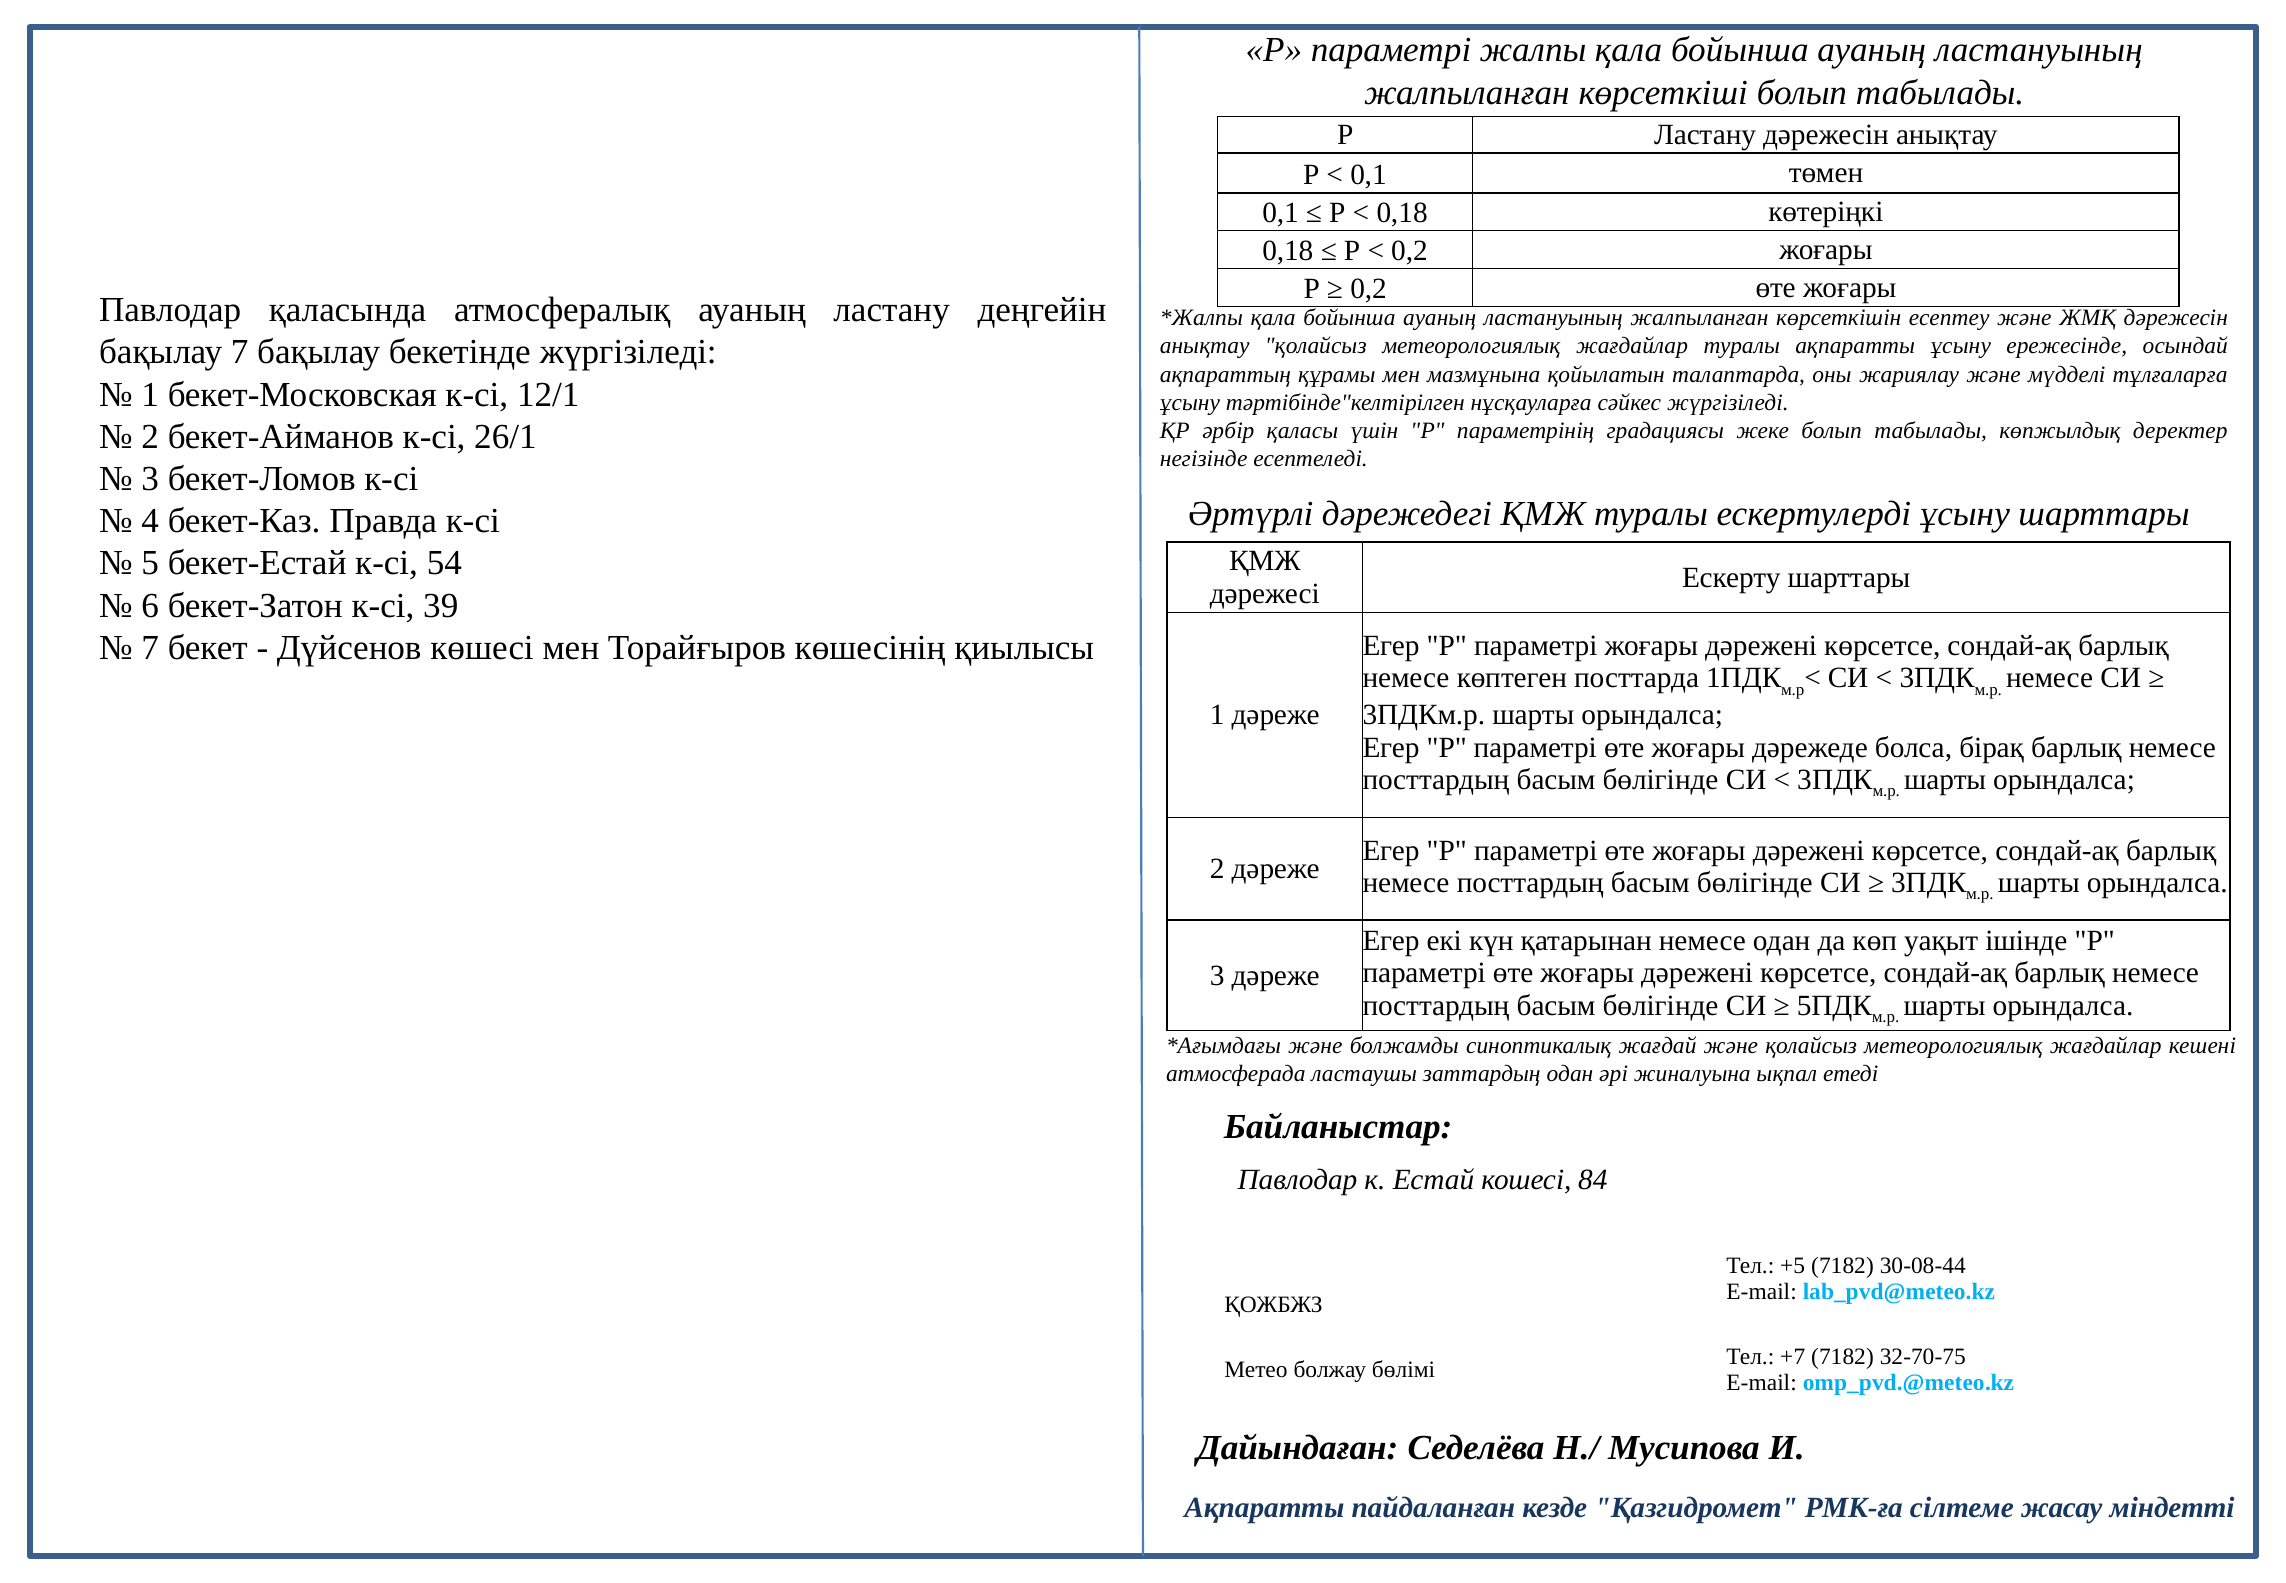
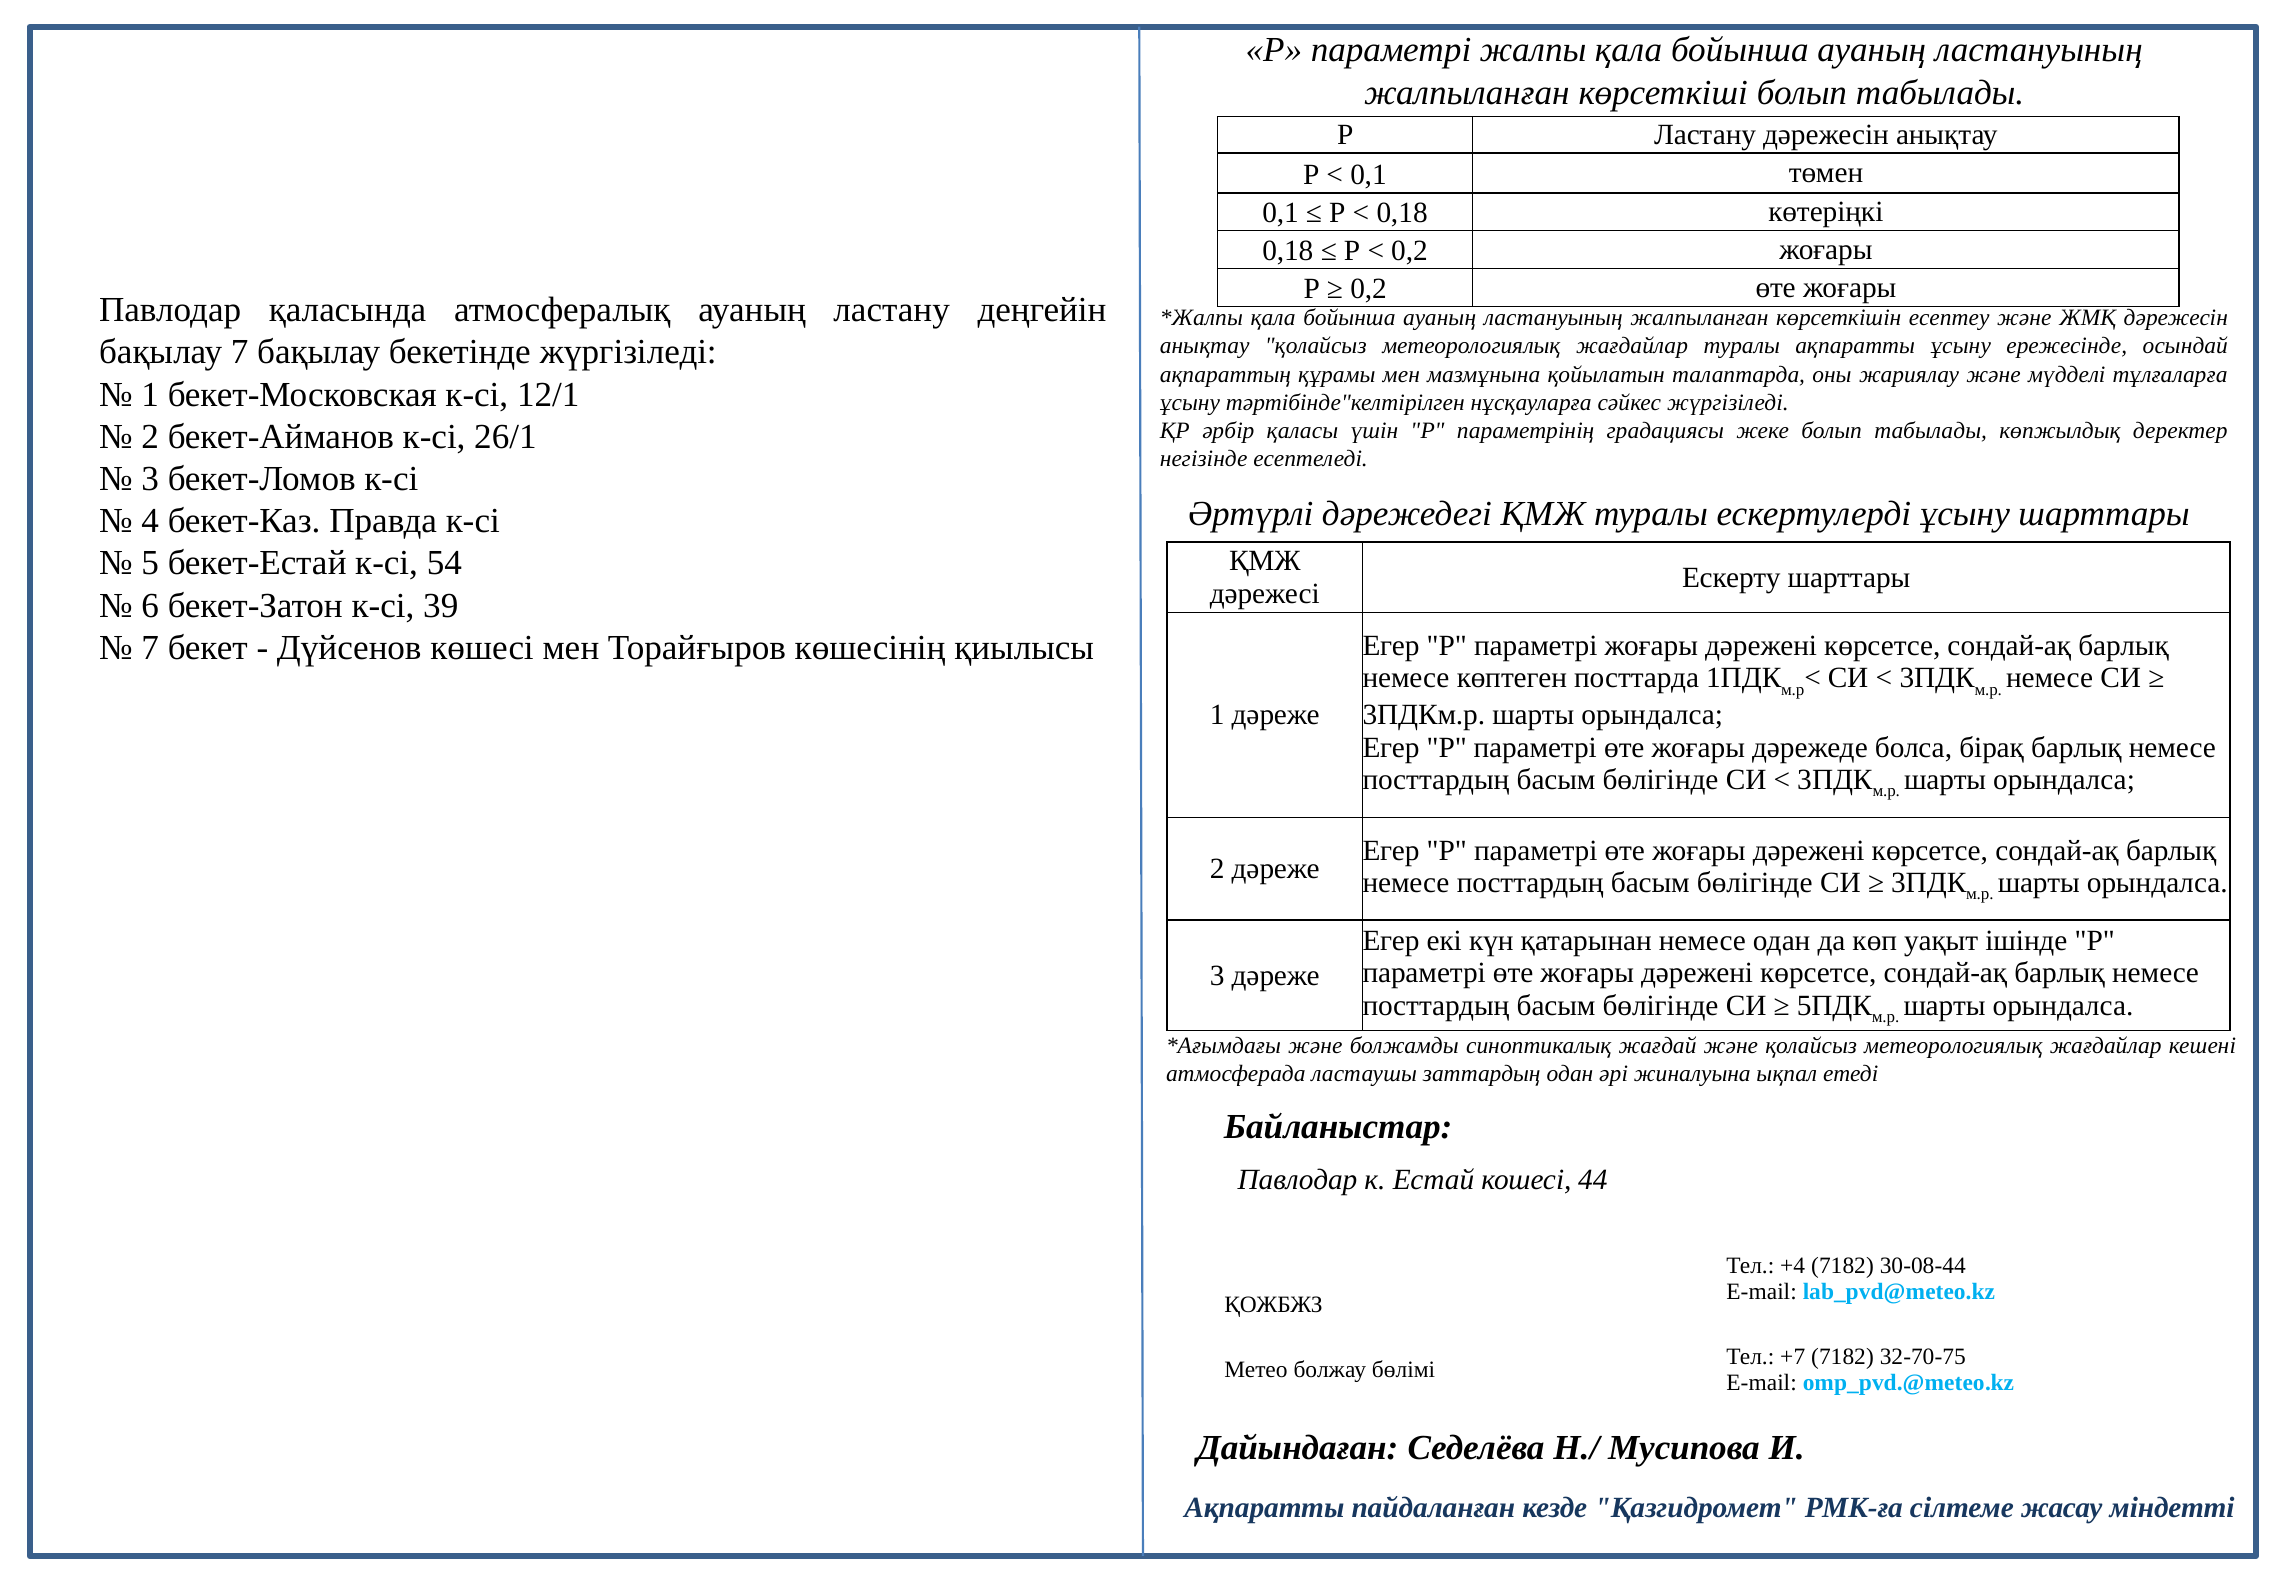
84: 84 -> 44 (1593, 1179)
+5: +5 -> +4 (1793, 1265)
